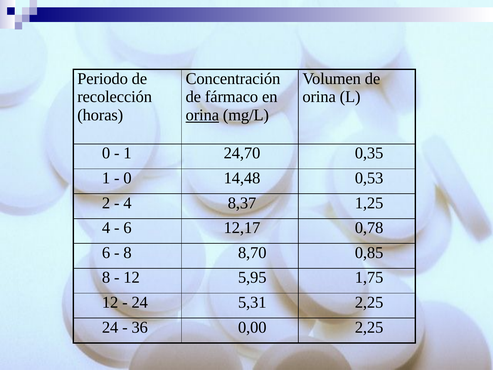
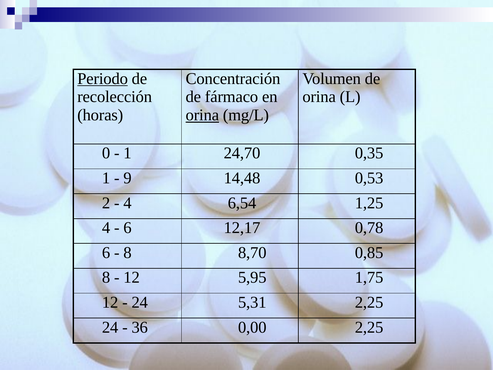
Periodo underline: none -> present (103, 79)
0: 0 -> 9 (127, 178)
8,37: 8,37 -> 6,54 (242, 203)
